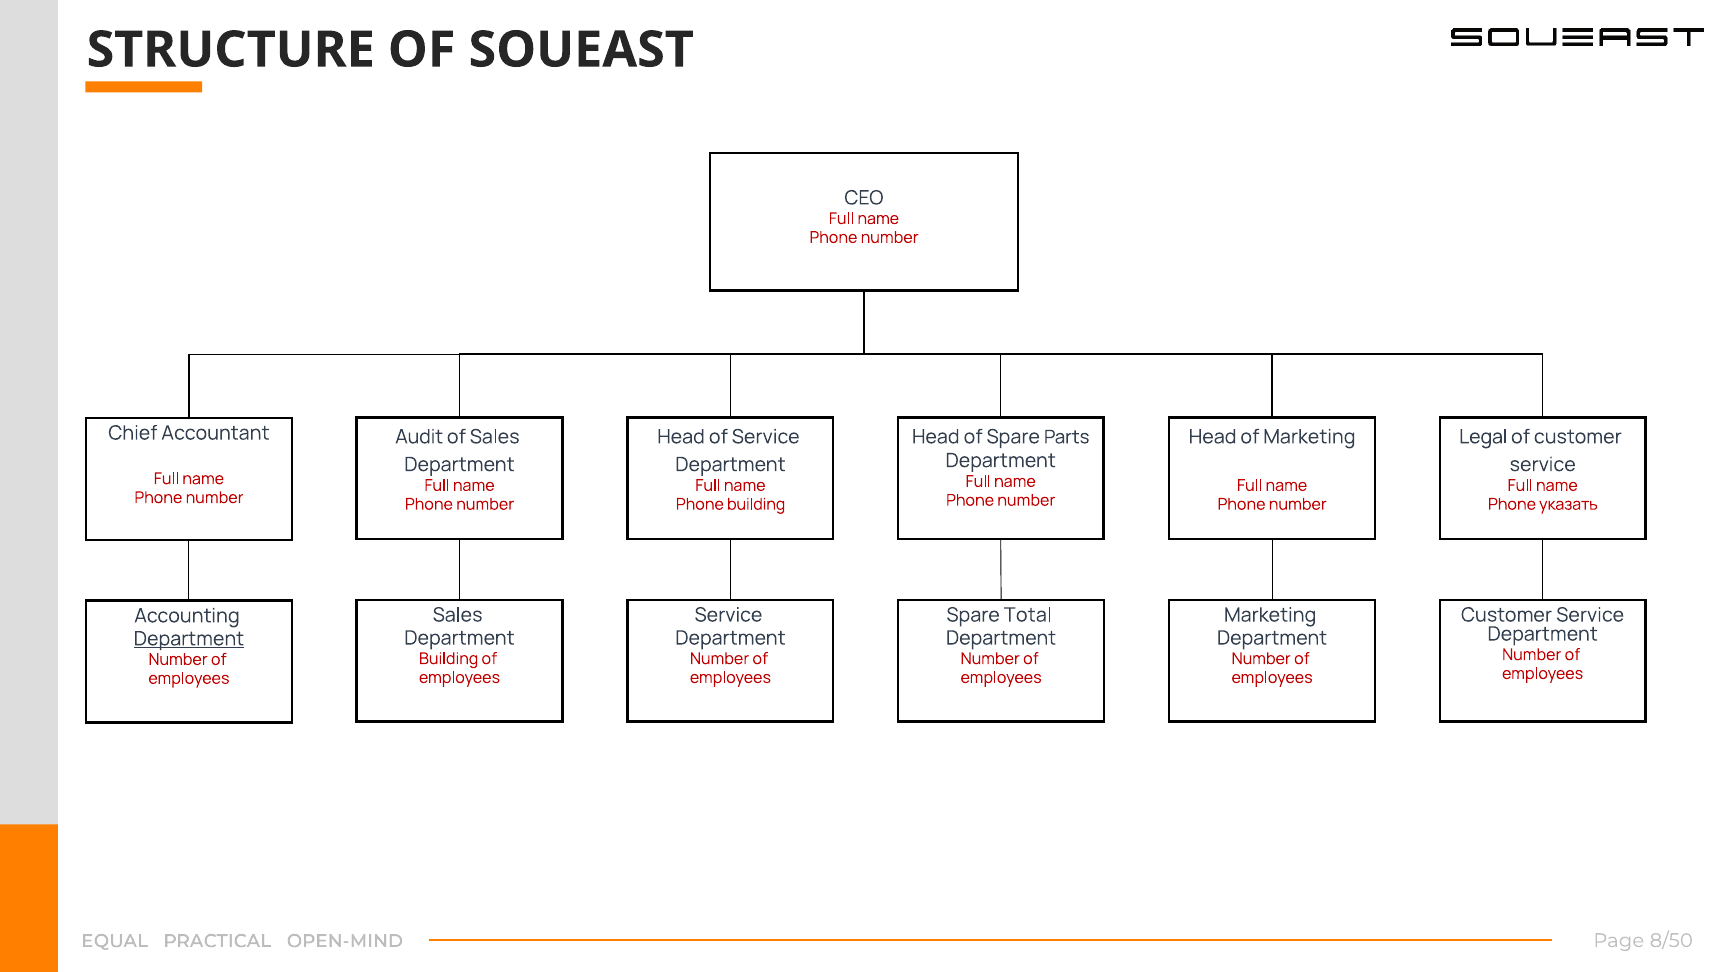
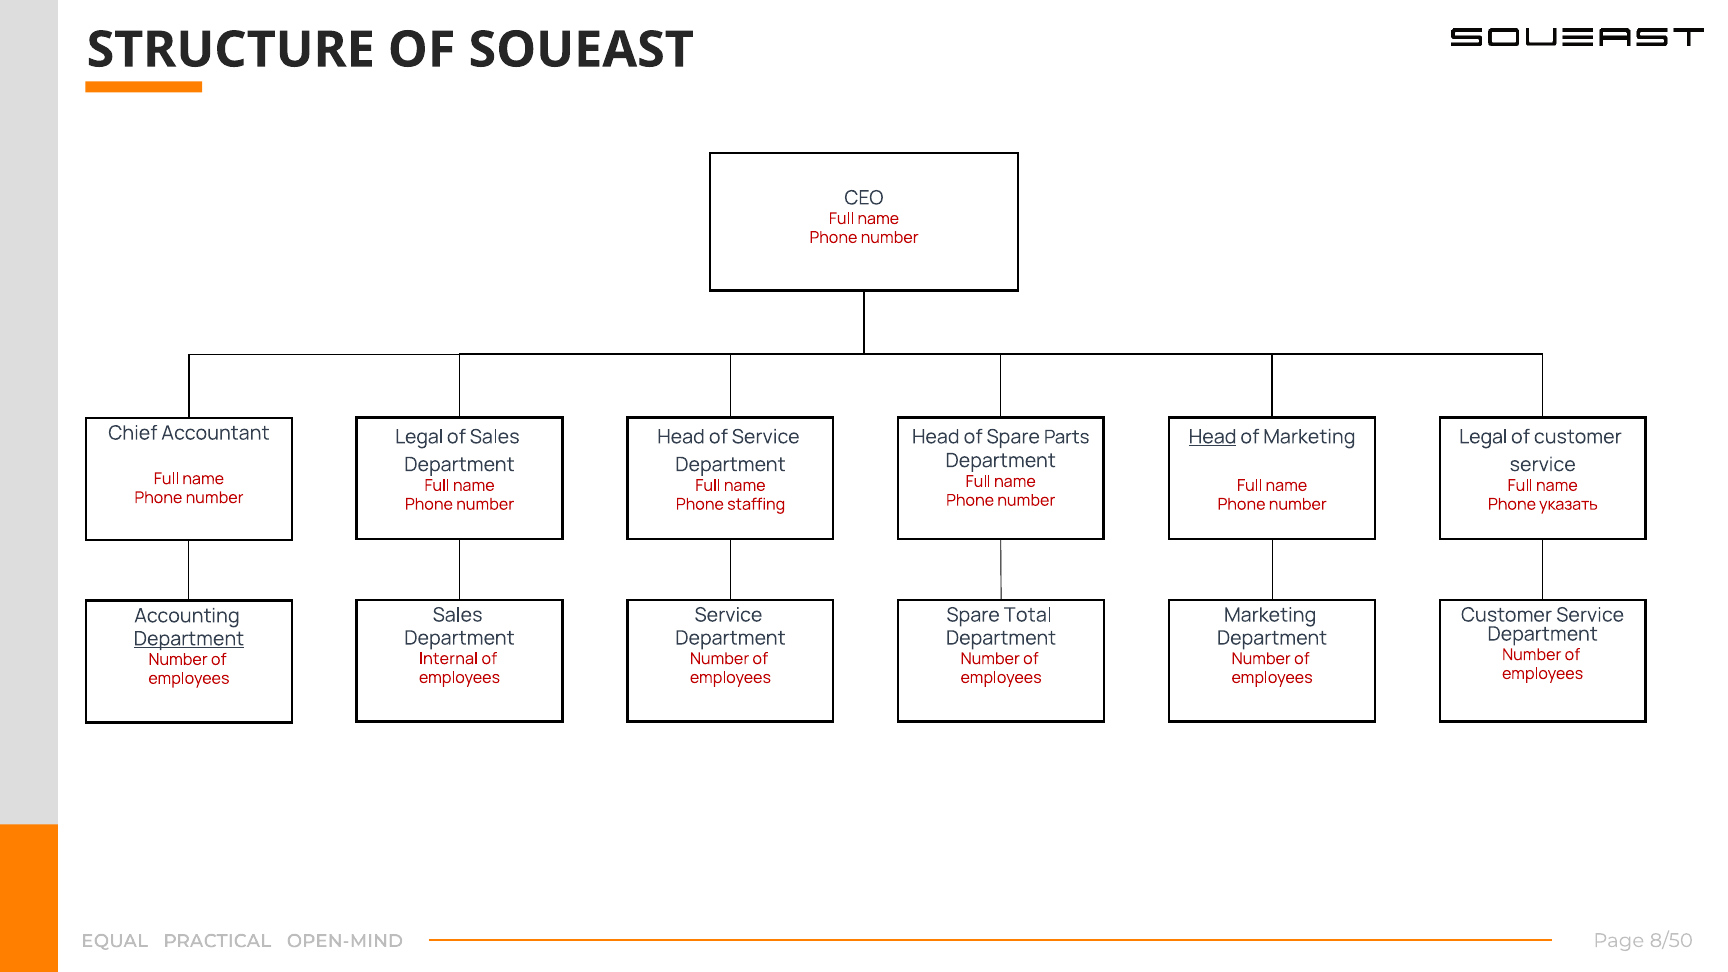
Audit: Audit -> Legal (419, 437)
Head underline: none -> present (1213, 437)
Phone building: building -> staffing (756, 504)
Building: Building -> Internal (449, 659)
